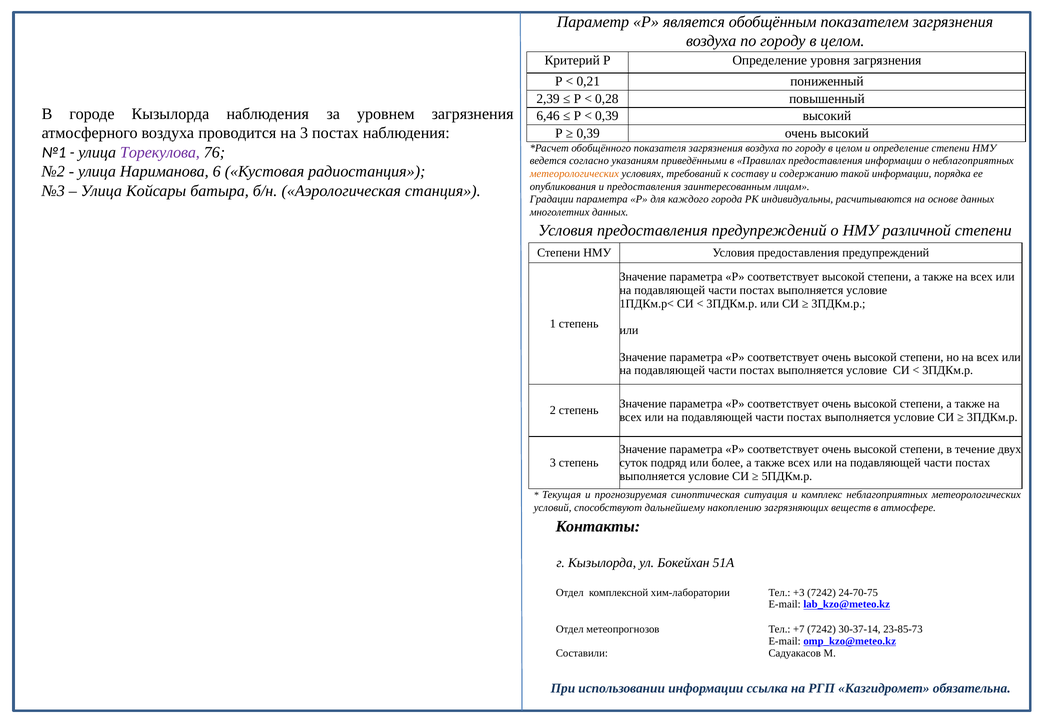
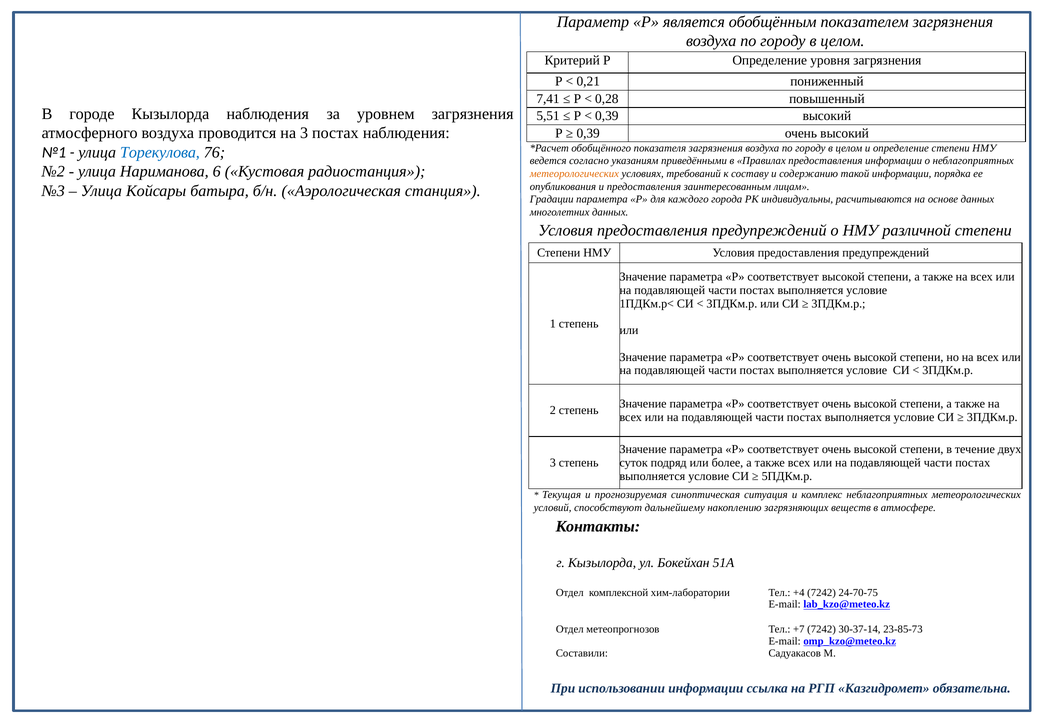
2,39: 2,39 -> 7,41 (548, 99)
6,46: 6,46 -> 5,51 (548, 116)
Торекулова colour: purple -> blue (160, 152)
+3: +3 -> +4 (799, 592)
